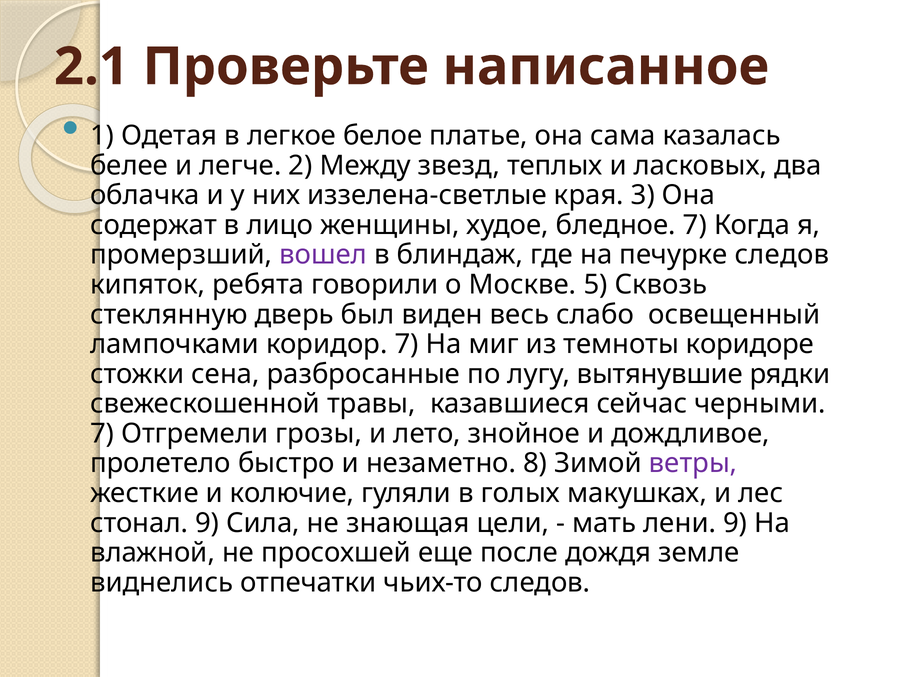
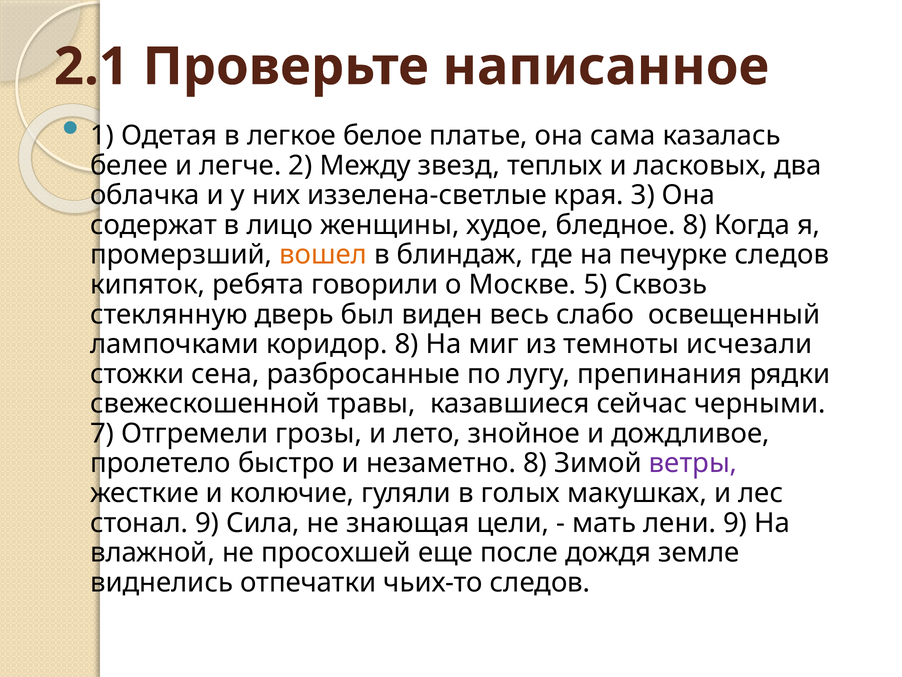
бледное 7: 7 -> 8 (695, 225)
вошел colour: purple -> orange (323, 255)
коридор 7: 7 -> 8 (407, 344)
коридоре: коридоре -> исчезали (750, 344)
вытянувшие: вытянувшие -> препинания (660, 374)
